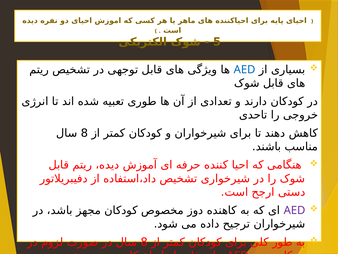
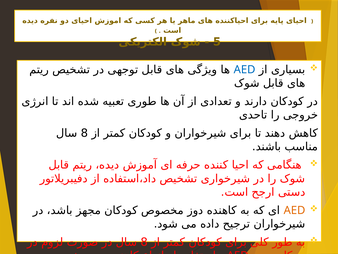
AED colour: purple -> orange (294, 210)
